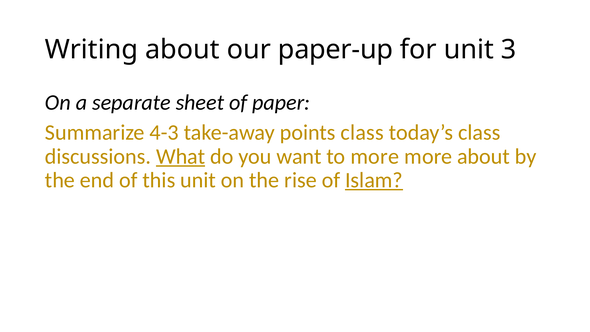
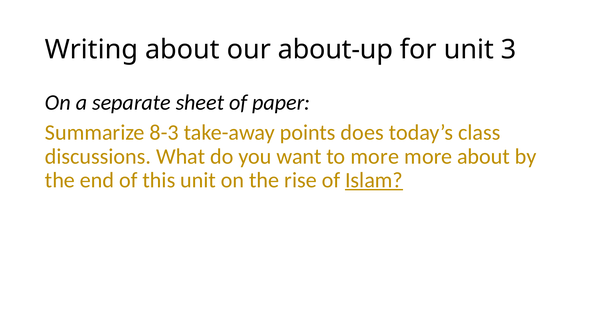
paper-up: paper-up -> about-up (336, 50)
4-3: 4-3 -> 8-3 (164, 132)
points class: class -> does (362, 132)
What underline: present -> none (181, 156)
